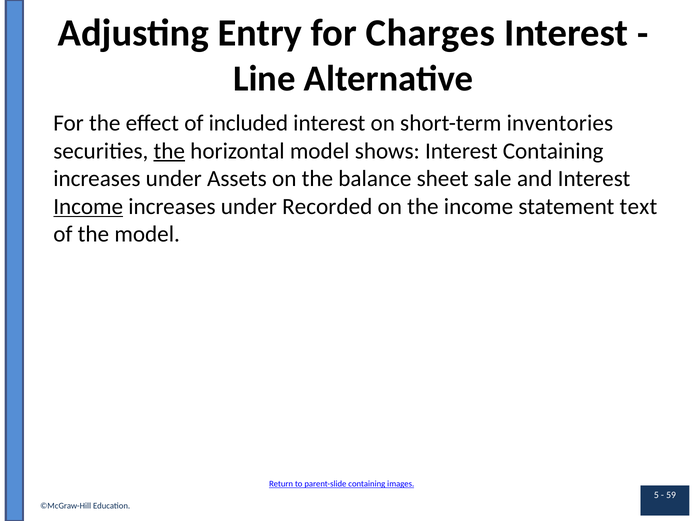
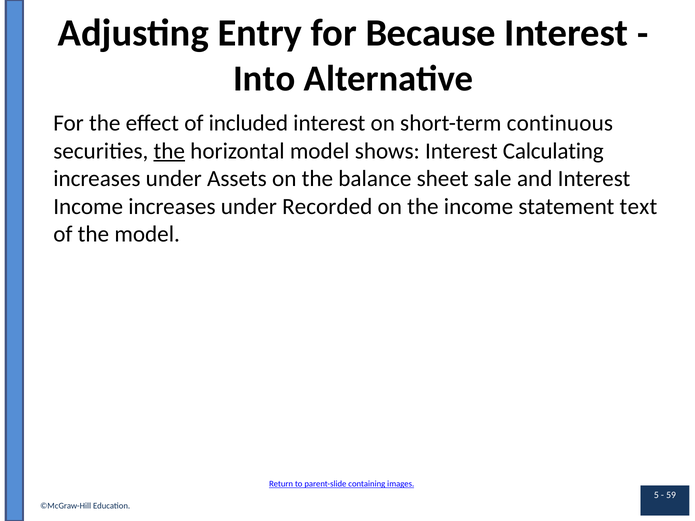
Charges: Charges -> Because (431, 33)
Line: Line -> Into (264, 79)
inventories: inventories -> continuous (560, 123)
Interest Containing: Containing -> Calculating (553, 151)
Income underline: present -> none (88, 207)
